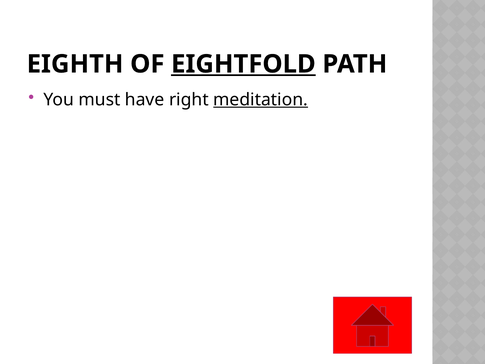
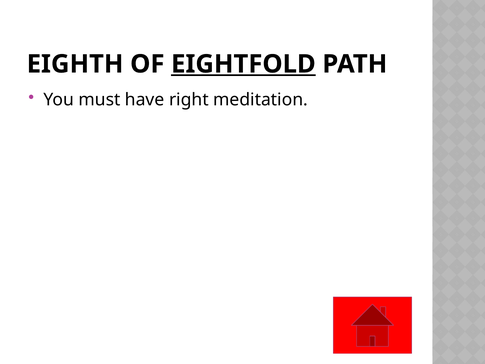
meditation underline: present -> none (261, 99)
